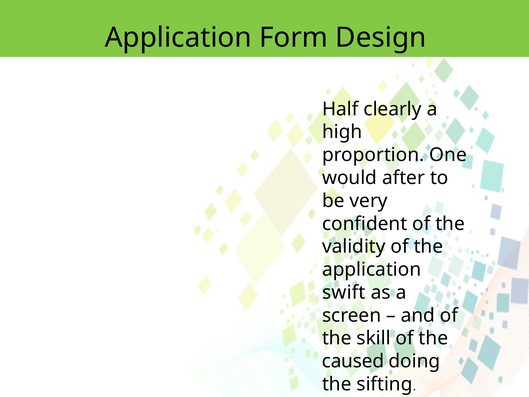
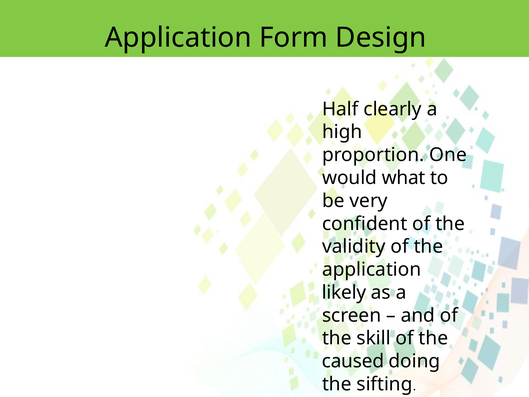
after: after -> what (404, 178)
swift: swift -> likely (344, 292)
